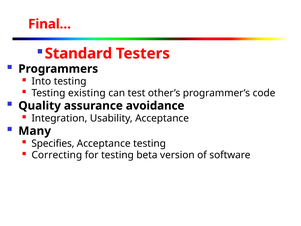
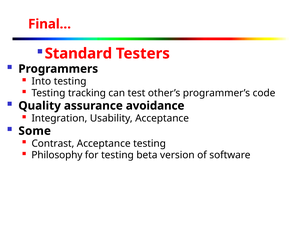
existing: existing -> tracking (87, 93)
Many: Many -> Some (35, 131)
Specifies: Specifies -> Contrast (53, 143)
Correcting: Correcting -> Philosophy (57, 155)
